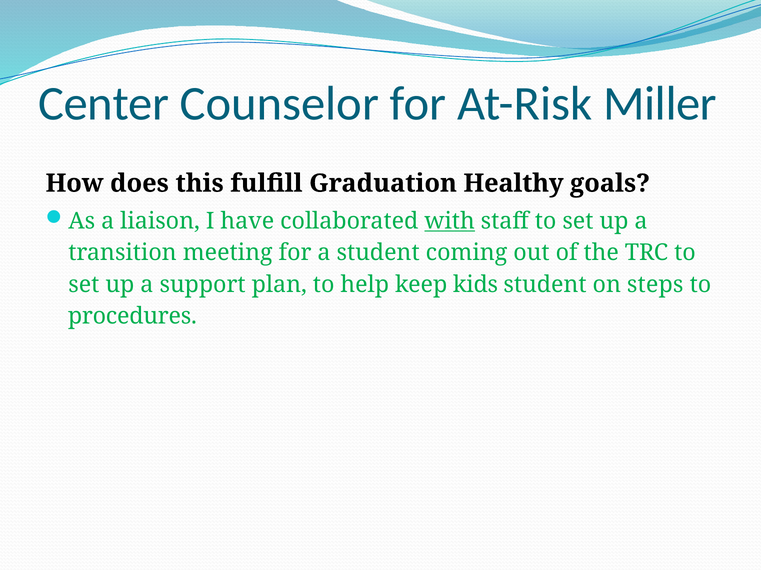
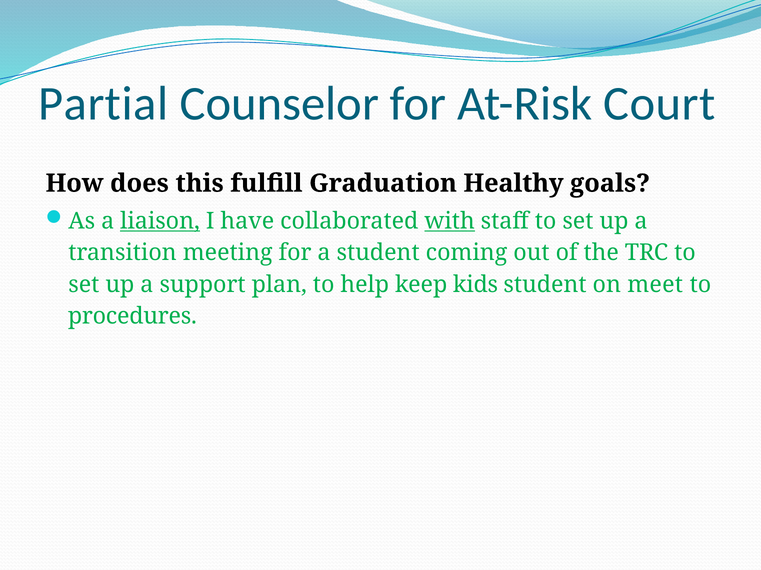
Center: Center -> Partial (103, 104)
Miller: Miller -> Court (659, 104)
liaison underline: none -> present (160, 221)
steps: steps -> meet (655, 285)
